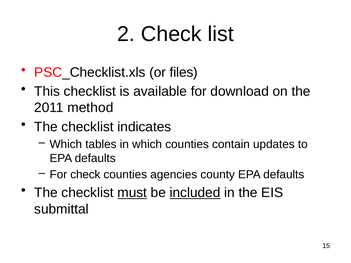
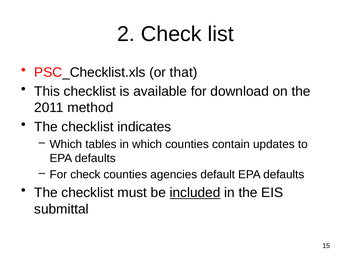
files: files -> that (184, 72)
county: county -> default (218, 175)
must underline: present -> none (132, 193)
